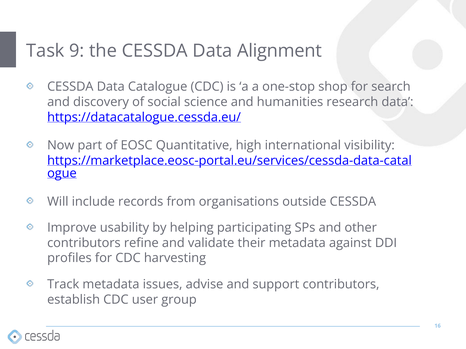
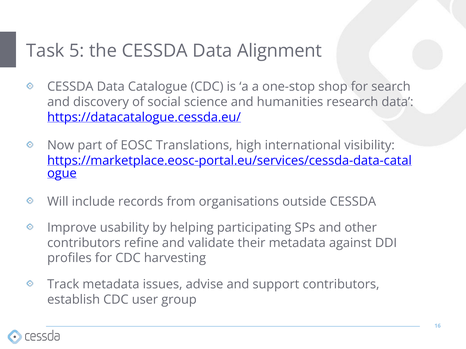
9: 9 -> 5 (77, 51)
Quantitative: Quantitative -> Translations (194, 146)
